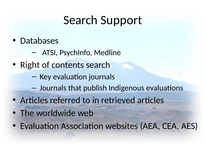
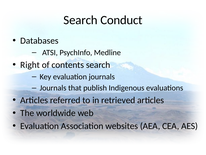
Support: Support -> Conduct (121, 20)
